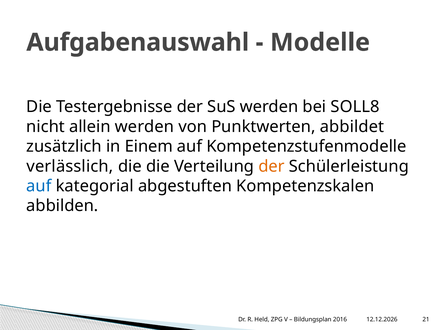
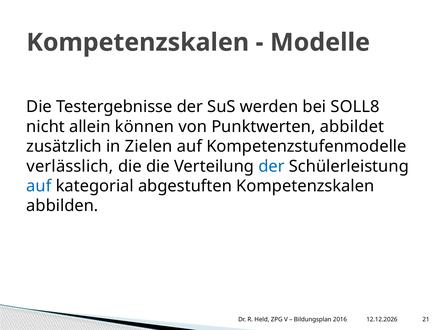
Aufgabenauswahl: Aufgabenauswahl -> Kompetenzskalen (138, 42)
allein werden: werden -> können (145, 127)
Einem: Einem -> Zielen (149, 146)
der colour: orange -> blue (271, 166)
